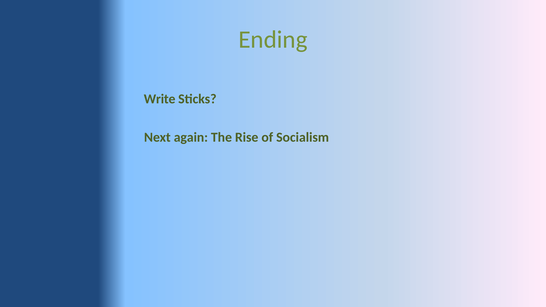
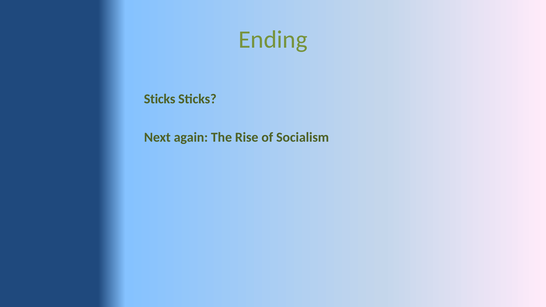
Write: Write -> Sticks (160, 99)
